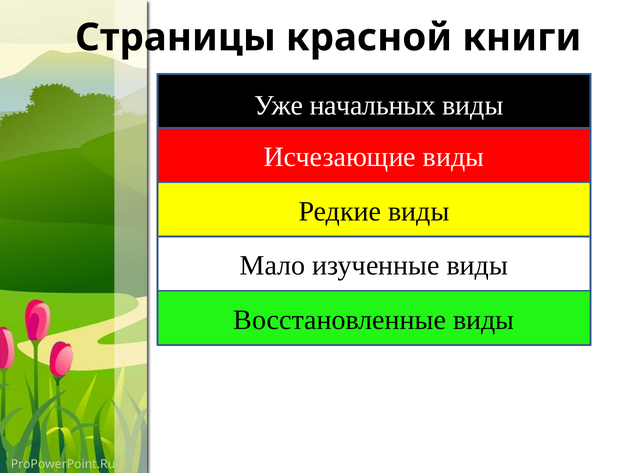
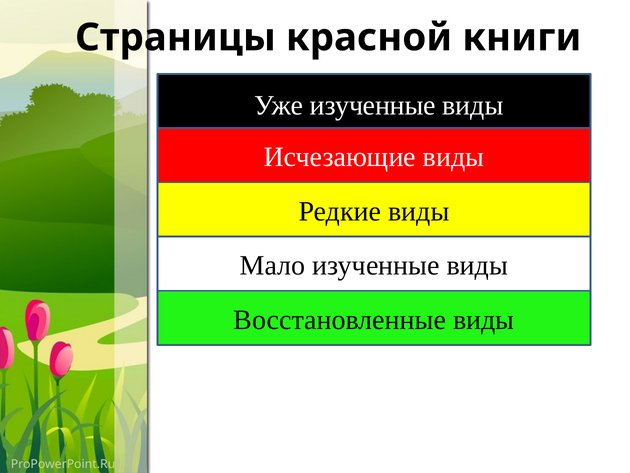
Уже начальных: начальных -> изученные (373, 106)
